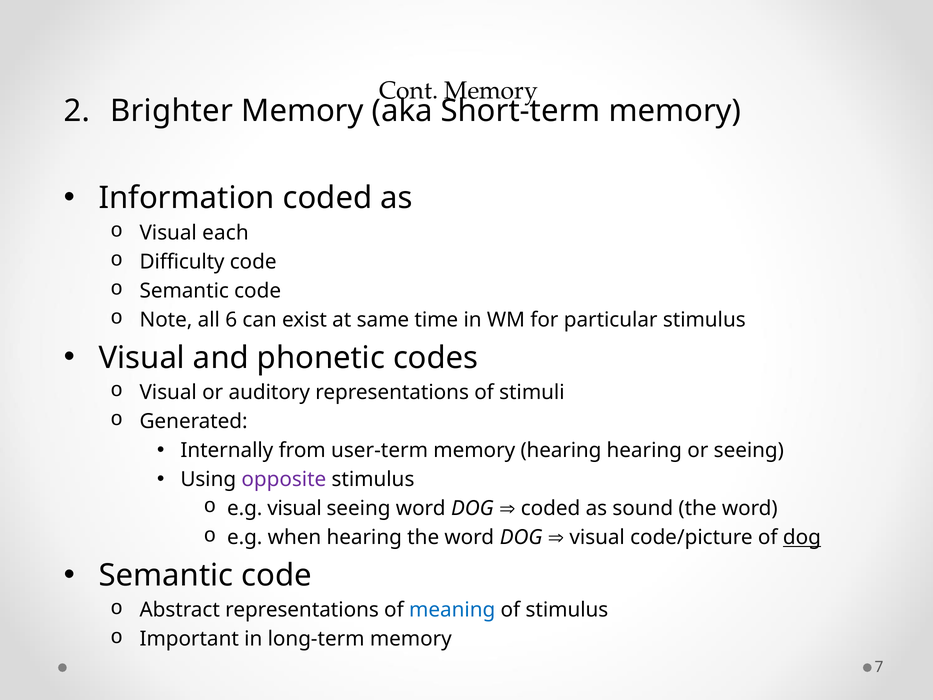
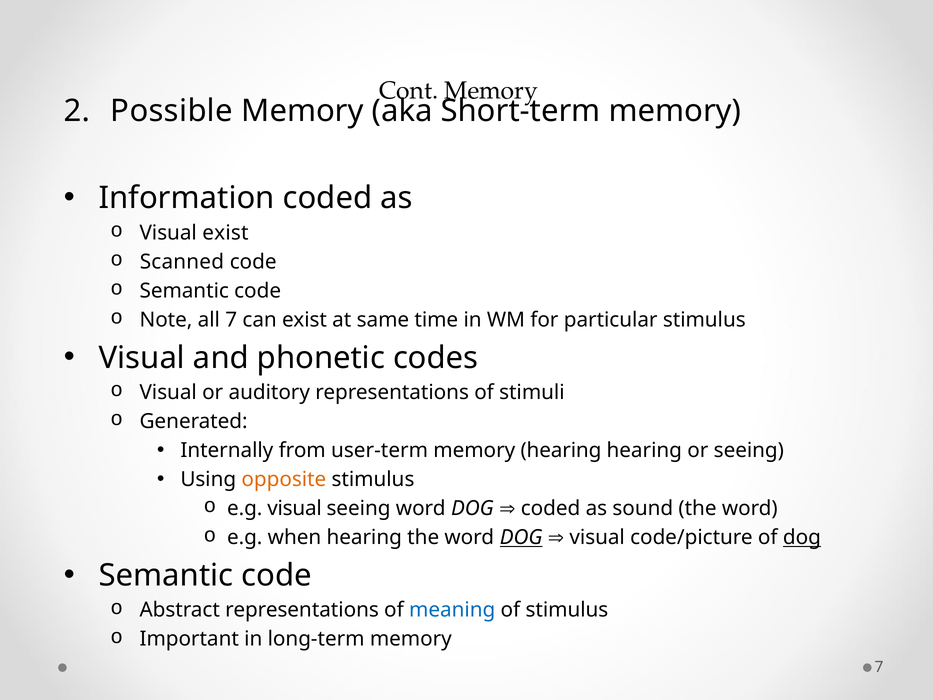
Brighter: Brighter -> Possible (172, 111)
Visual each: each -> exist (225, 233)
Difficulty: Difficulty -> Scanned (182, 262)
all 6: 6 -> 7 (231, 320)
opposite colour: purple -> orange (284, 479)
DOG underline: none -> present (521, 537)
